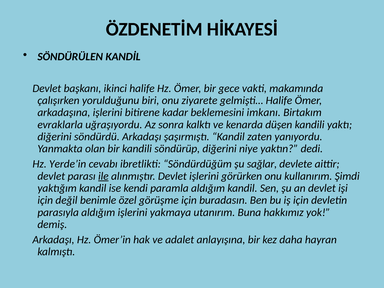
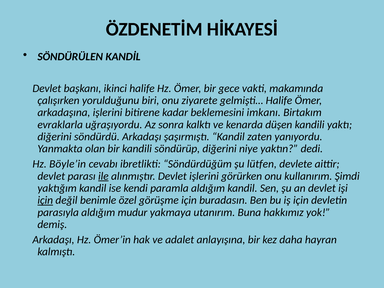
Yerde’in: Yerde’in -> Böyle’in (68, 164)
sağlar: sağlar -> lütfen (262, 164)
için underline: none -> present (45, 200)
aldığım işlerini: işlerini -> mudur (133, 212)
